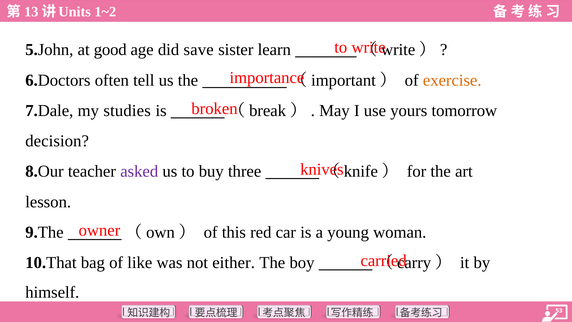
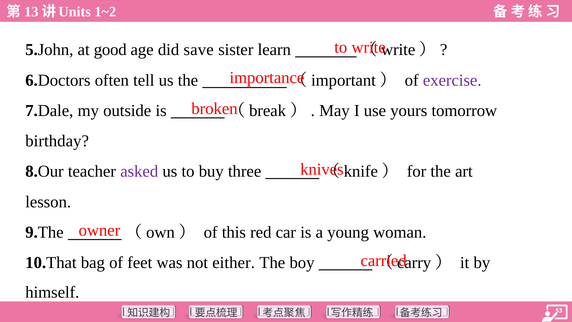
exercise colour: orange -> purple (452, 80)
studies: studies -> outside (127, 111)
decision: decision -> birthday (57, 141)
like: like -> feet (140, 262)
